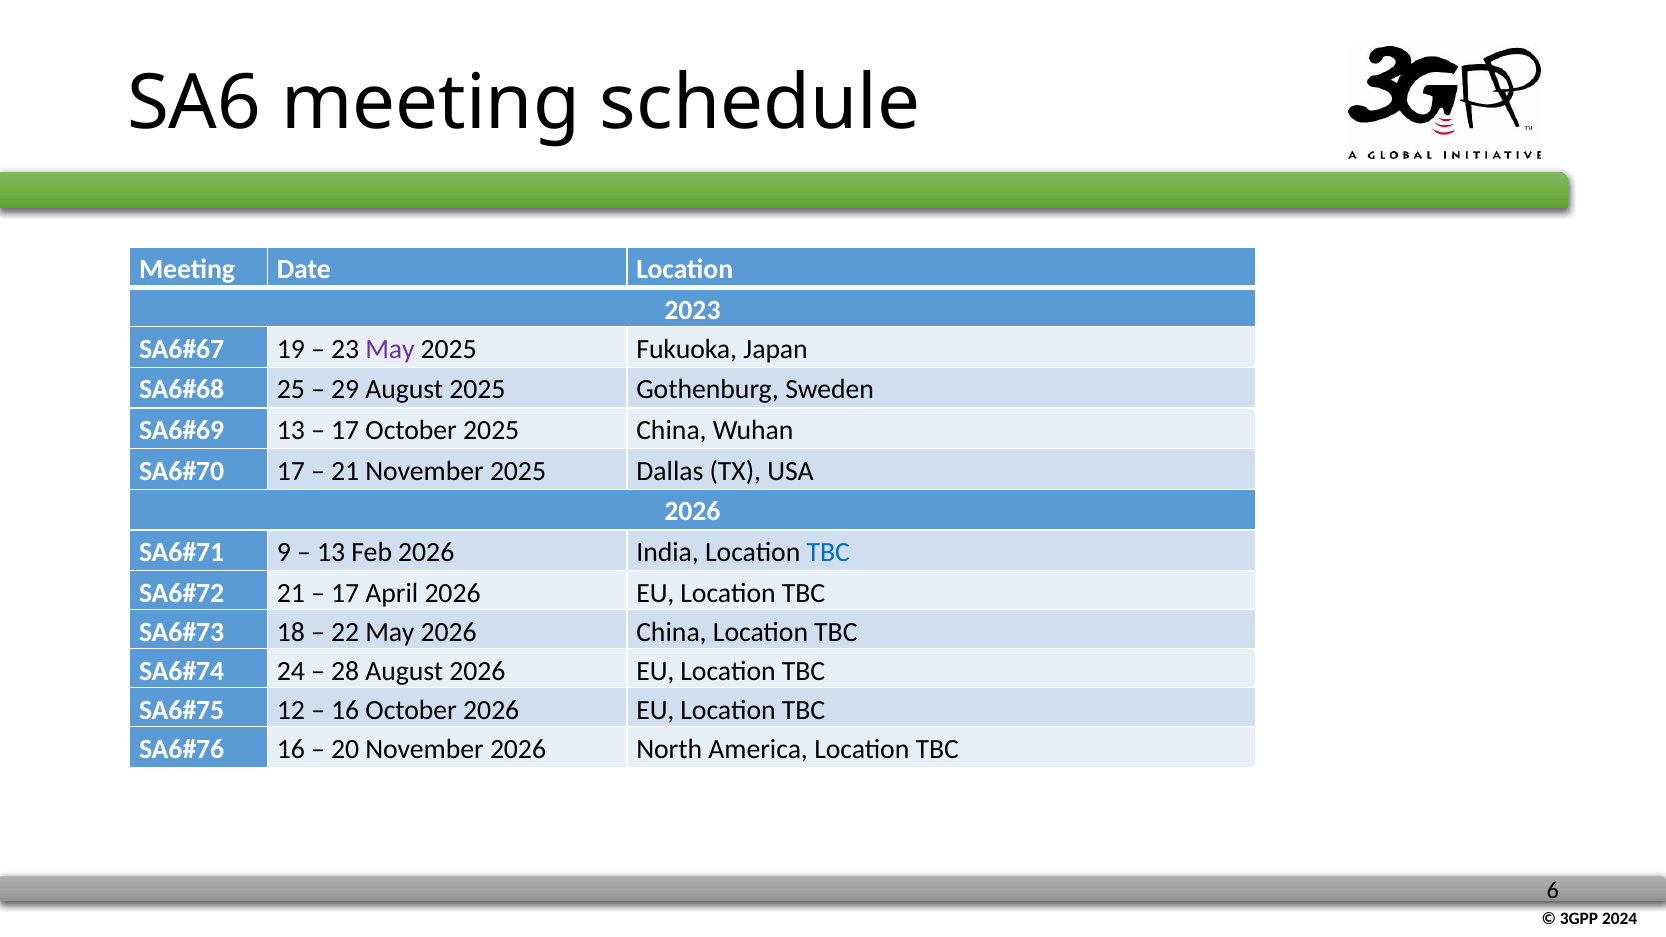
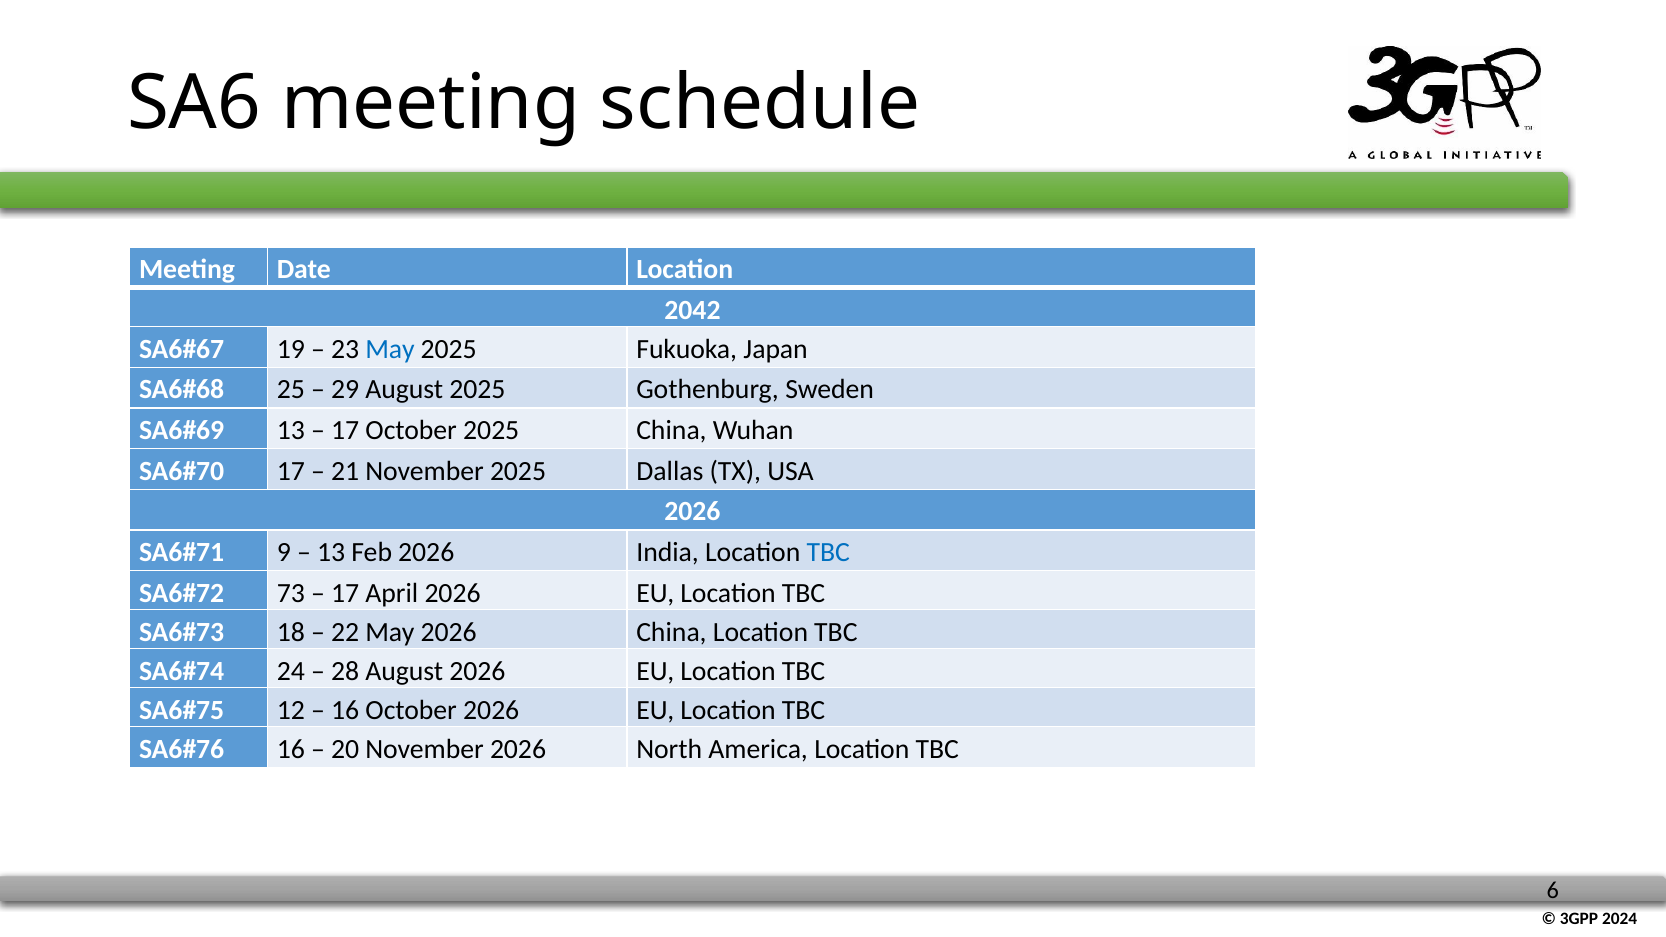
2023: 2023 -> 2042 (693, 310)
May colour: purple -> blue (390, 349)
21: 21 -> 73 (291, 593)
